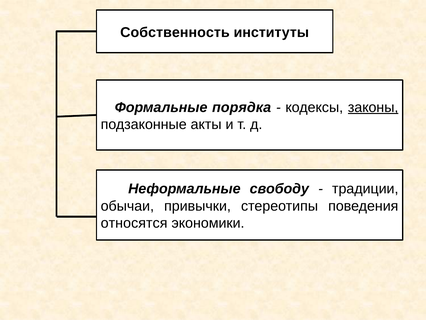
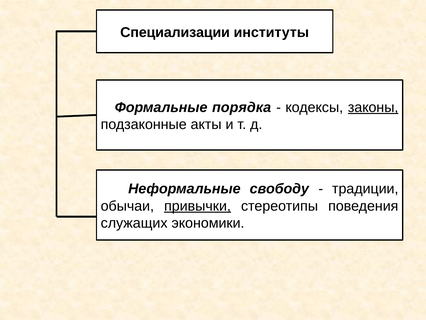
Собственность: Собственность -> Специализации (175, 32)
привычки underline: none -> present (198, 206)
относятся: относятся -> служащих (134, 223)
